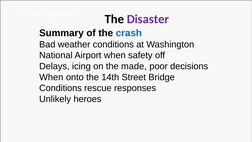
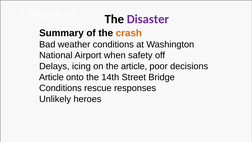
crash colour: blue -> orange (129, 33)
the made: made -> article (134, 66)
When: When -> Article (51, 77)
